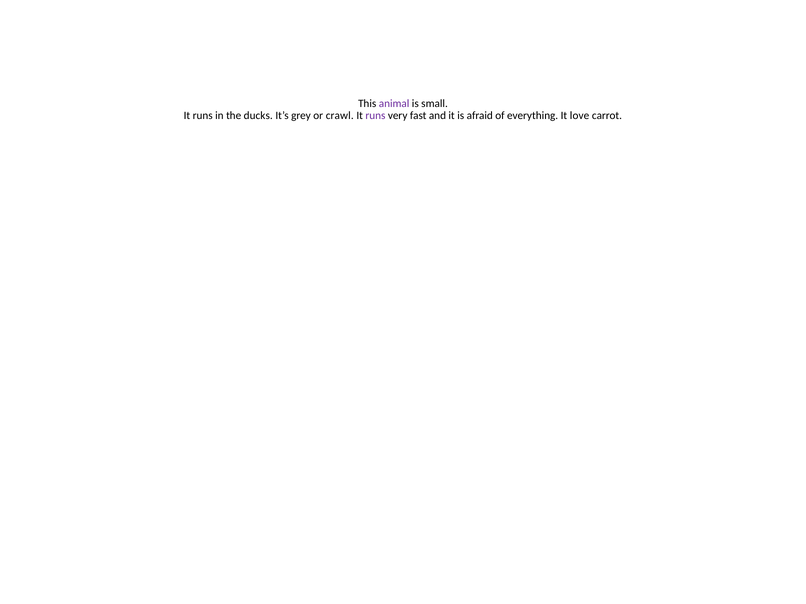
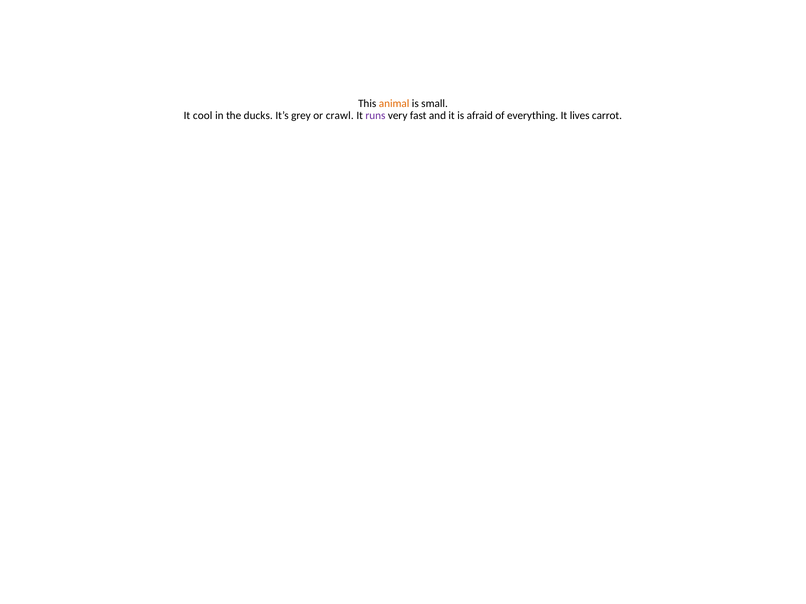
animal colour: purple -> orange (394, 104)
runs: runs -> cool (203, 116)
love: love -> lives (580, 116)
